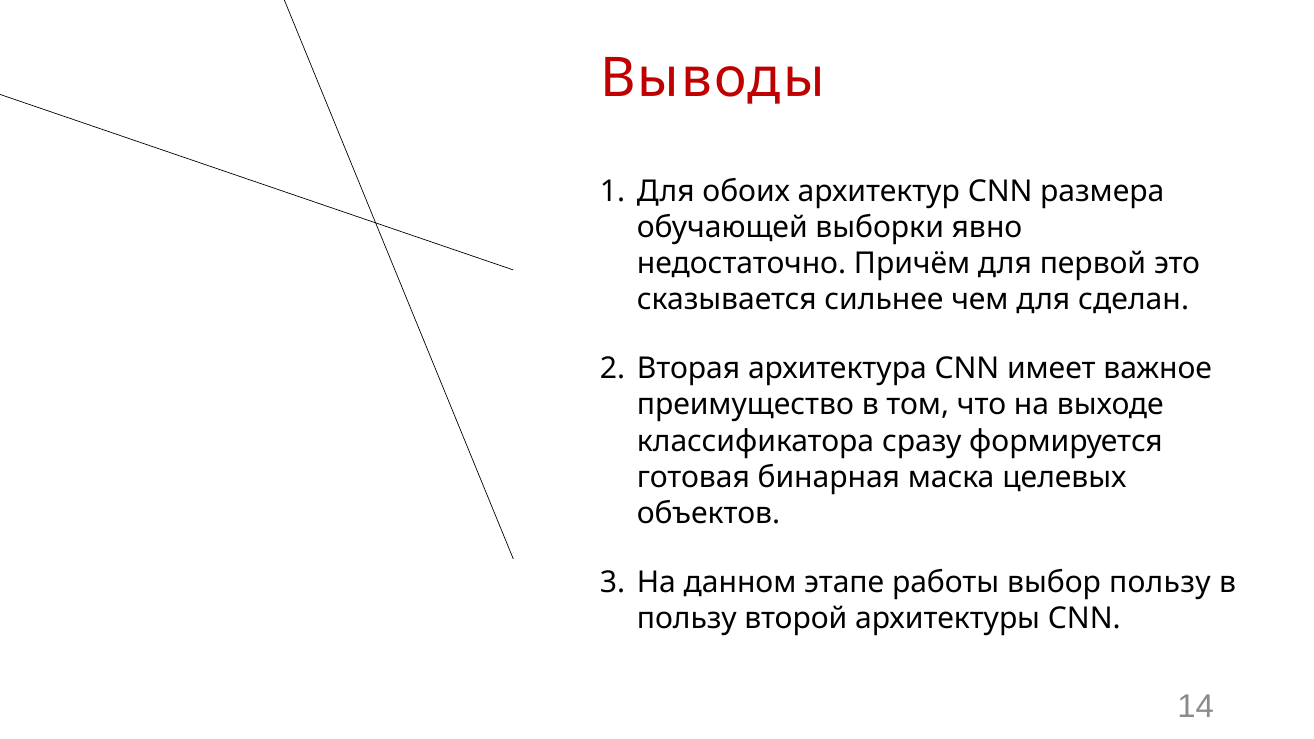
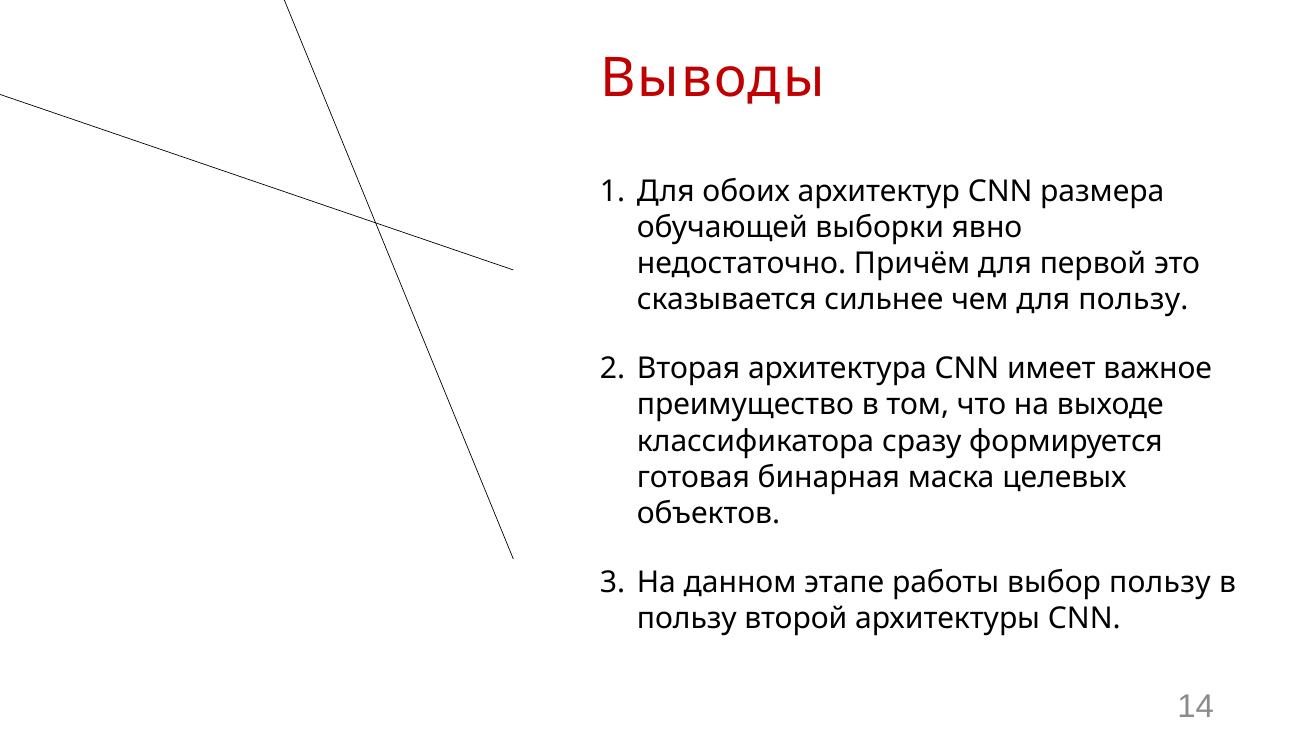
для сделан: сделан -> пользу (1134, 300)
